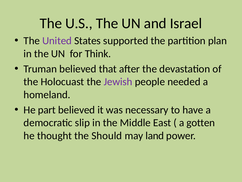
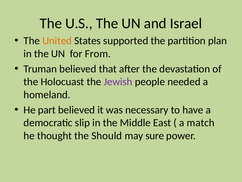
United colour: purple -> orange (57, 41)
Think: Think -> From (98, 54)
gotten: gotten -> match (201, 122)
land: land -> sure (155, 135)
